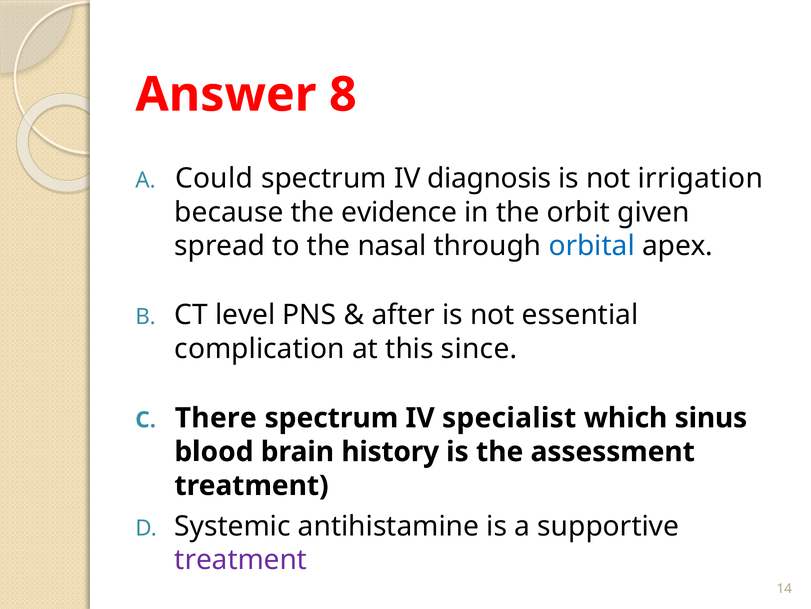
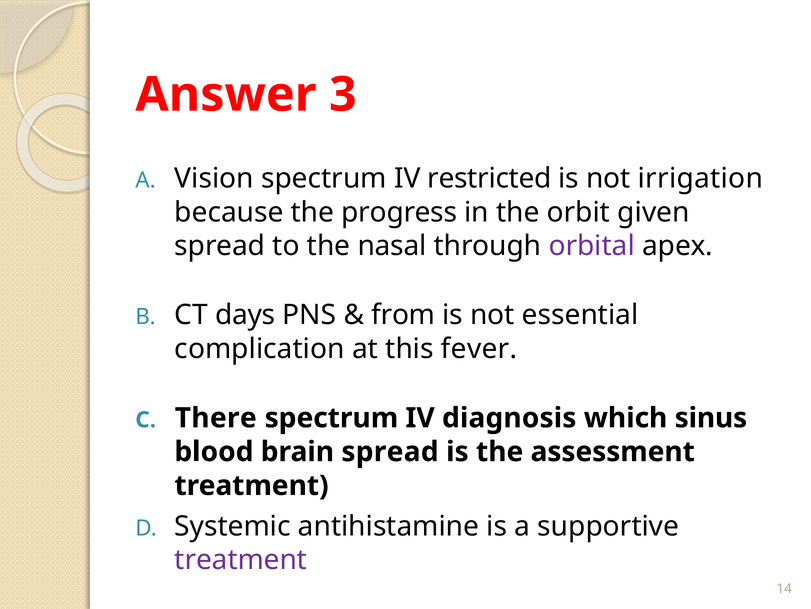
8: 8 -> 3 (343, 95)
Could: Could -> Vision (214, 178)
diagnosis: diagnosis -> restricted (489, 178)
evidence: evidence -> progress (399, 212)
orbital colour: blue -> purple (592, 246)
level: level -> days (245, 315)
after: after -> from (403, 315)
since: since -> fever (479, 349)
specialist: specialist -> diagnosis (509, 418)
brain history: history -> spread (390, 451)
